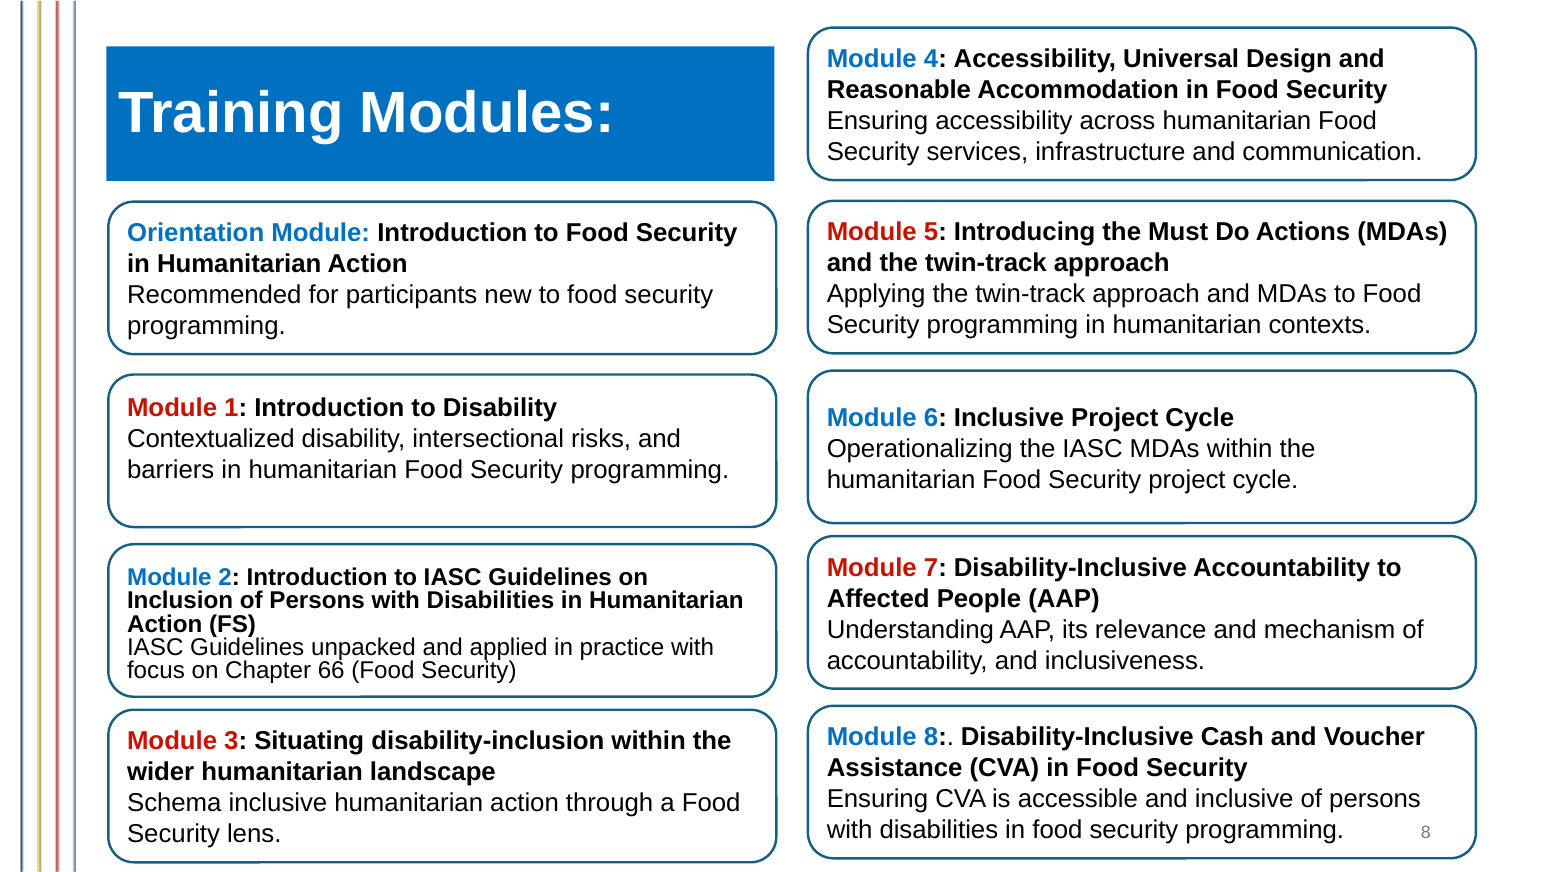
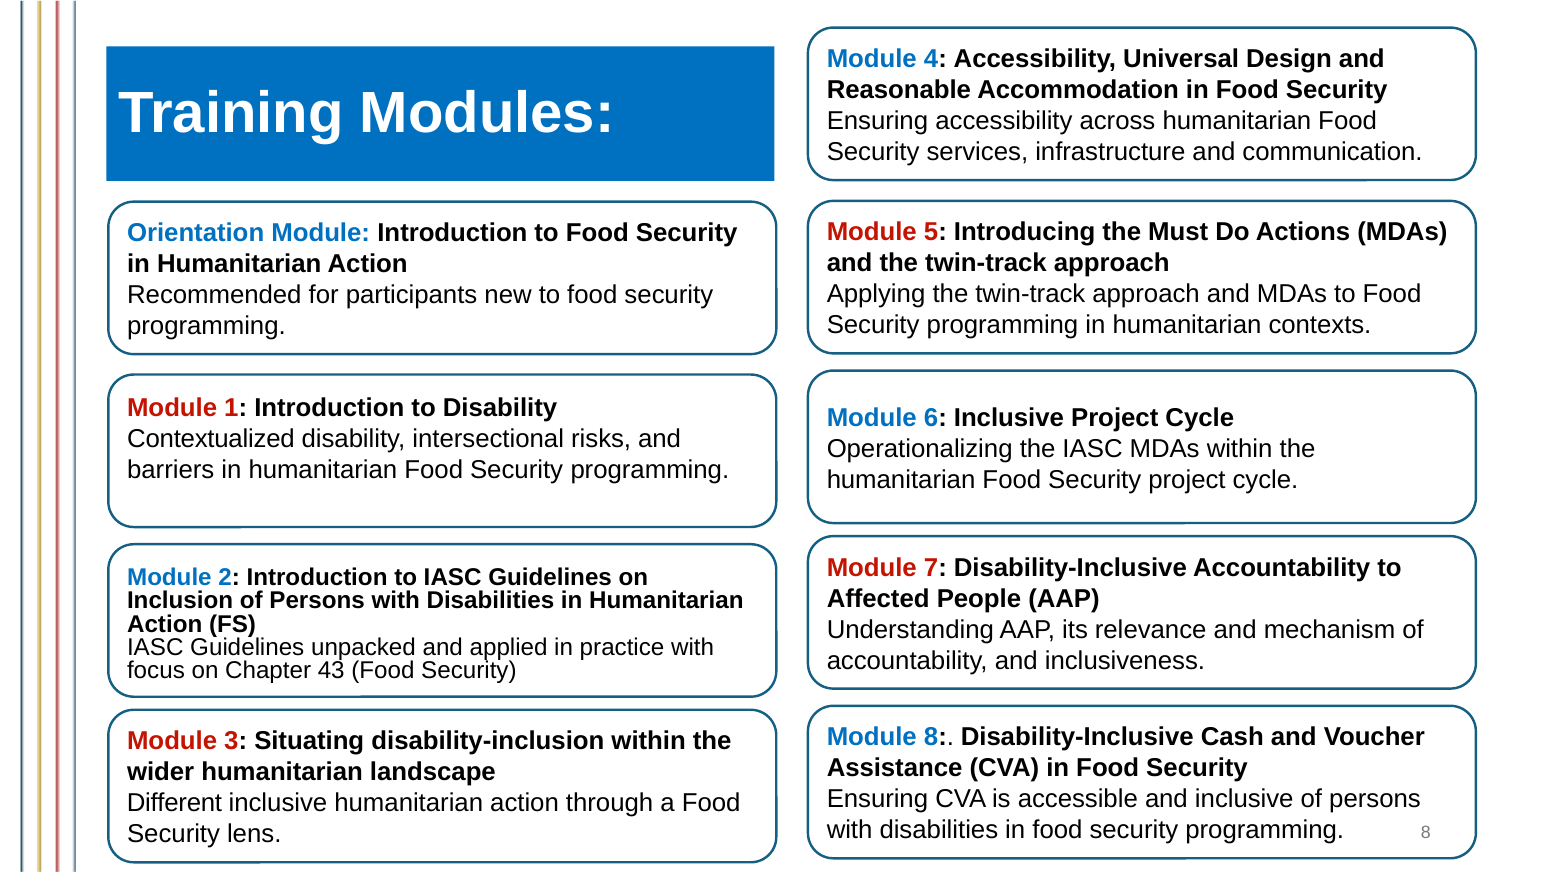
66: 66 -> 43 (331, 670)
Schema: Schema -> Different (174, 803)
